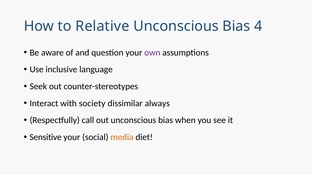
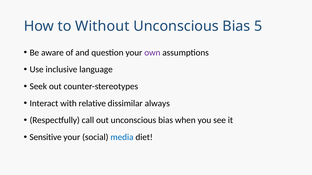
Relative: Relative -> Without (102, 26)
4: 4 -> 5 (258, 26)
society: society -> relative (92, 104)
media colour: orange -> blue (122, 138)
